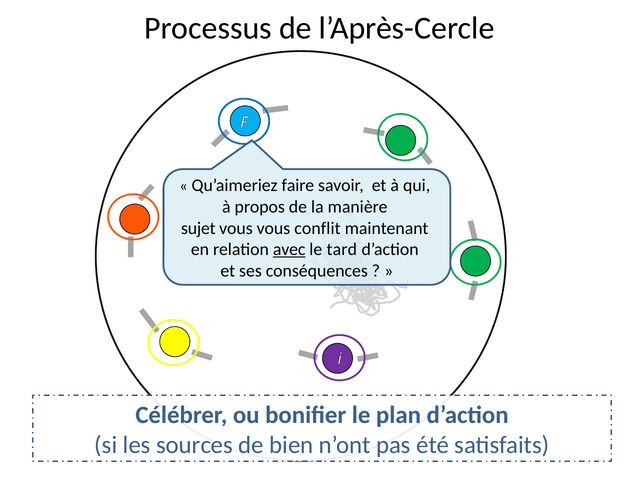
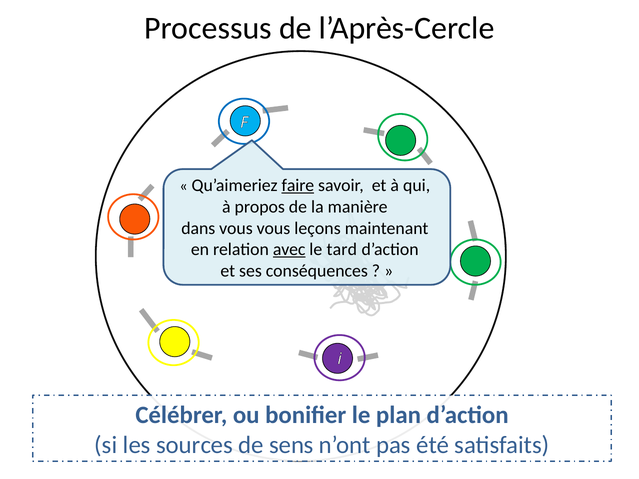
faire underline: none -> present (298, 186)
sujet: sujet -> dans (198, 228)
conflit: conflit -> leçons (318, 228)
bien: bien -> sens (292, 445)
